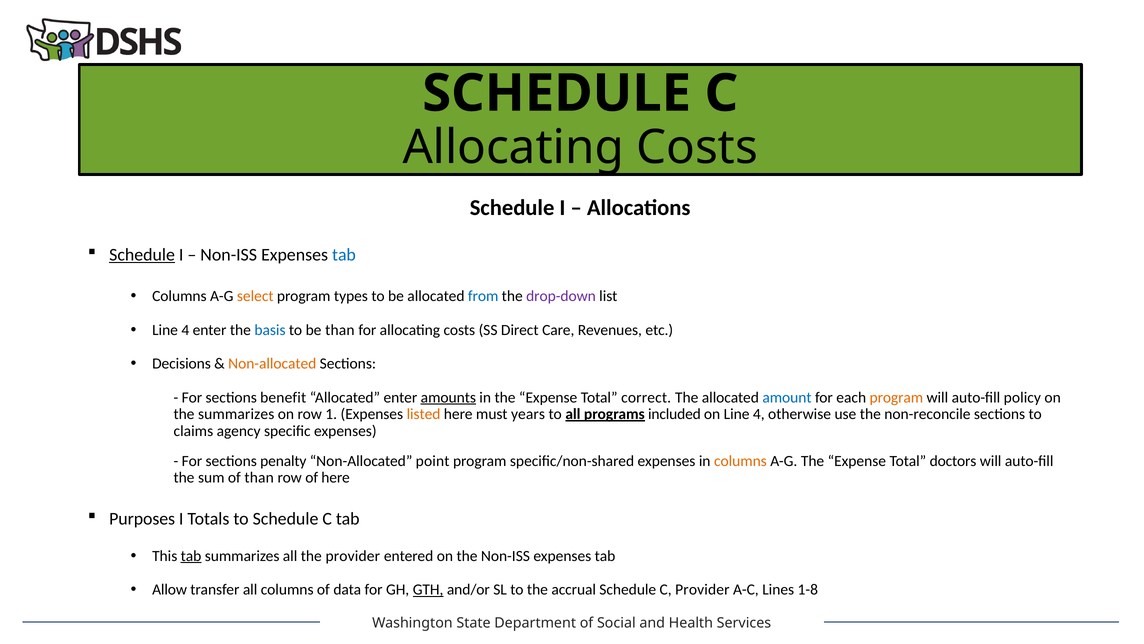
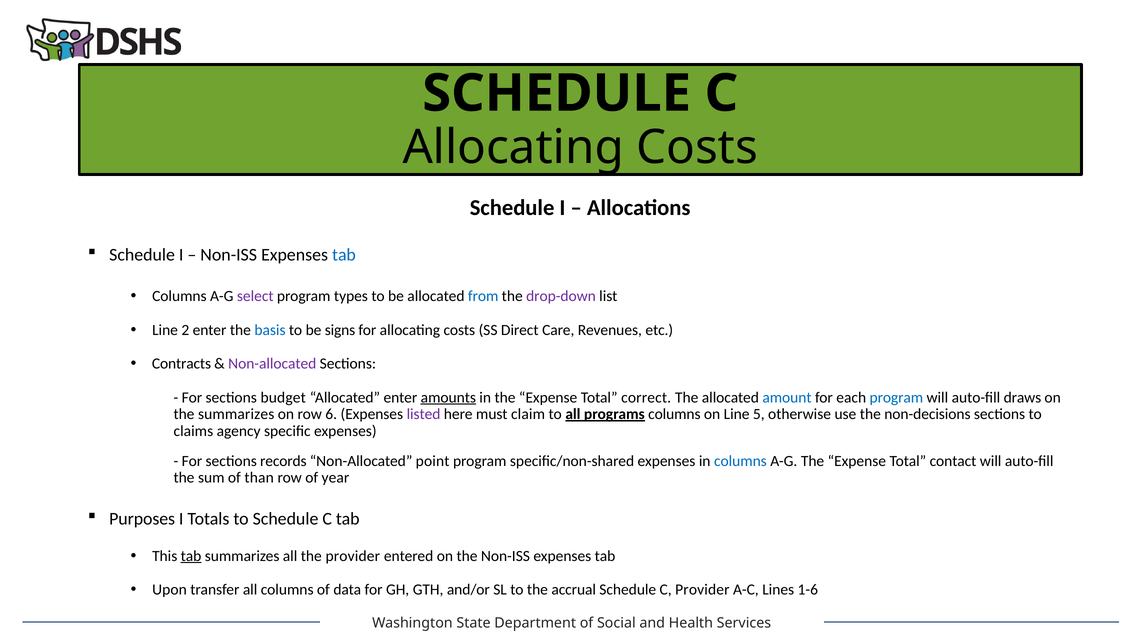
Schedule underline: present -> none (142, 255)
select colour: orange -> purple (255, 296)
4: 4 -> 2 (185, 330)
be than: than -> signs (340, 330)
Decisions: Decisions -> Contracts (182, 363)
Non-allocated colour: orange -> purple (272, 363)
benefit: benefit -> budget (283, 397)
program colour: orange -> blue (896, 397)
policy: policy -> draws (1022, 397)
1: 1 -> 6 (331, 414)
listed colour: orange -> purple (424, 414)
years: years -> claim (528, 414)
programs included: included -> columns (674, 414)
on Line 4: 4 -> 5 (759, 414)
non-reconcile: non-reconcile -> non-decisions (927, 414)
penalty: penalty -> records (283, 461)
columns colour: orange -> blue (740, 461)
doctors: doctors -> contact (953, 461)
of here: here -> year (335, 477)
Allow: Allow -> Upon (169, 589)
GTH underline: present -> none (428, 589)
1-8: 1-8 -> 1-6 (808, 589)
